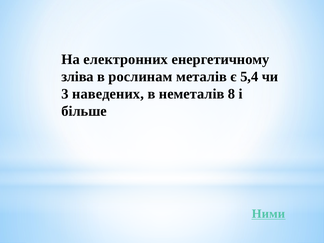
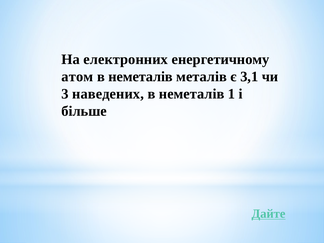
зліва: зліва -> атом (77, 77)
рослинам: рослинам -> неметалів (141, 77)
5,4: 5,4 -> 3,1 (249, 77)
8: 8 -> 1 (231, 94)
Ними: Ними -> Дайте (269, 214)
